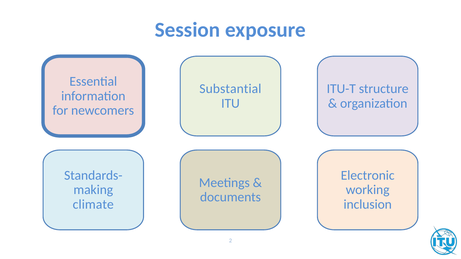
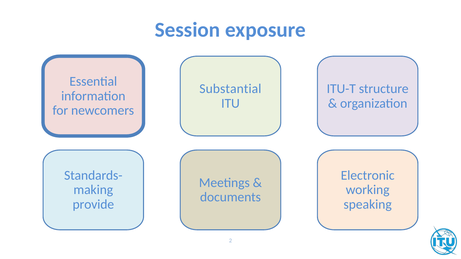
climate: climate -> provide (93, 205)
inclusion: inclusion -> speaking (368, 205)
